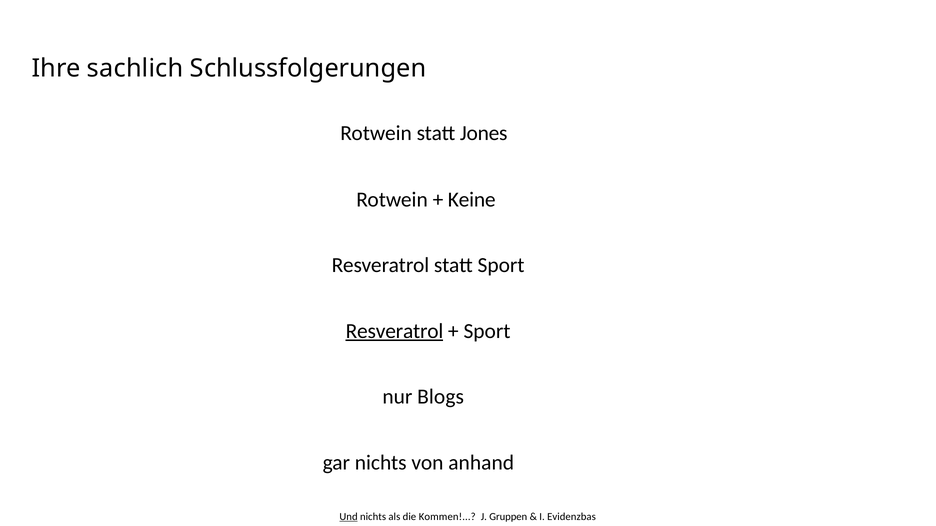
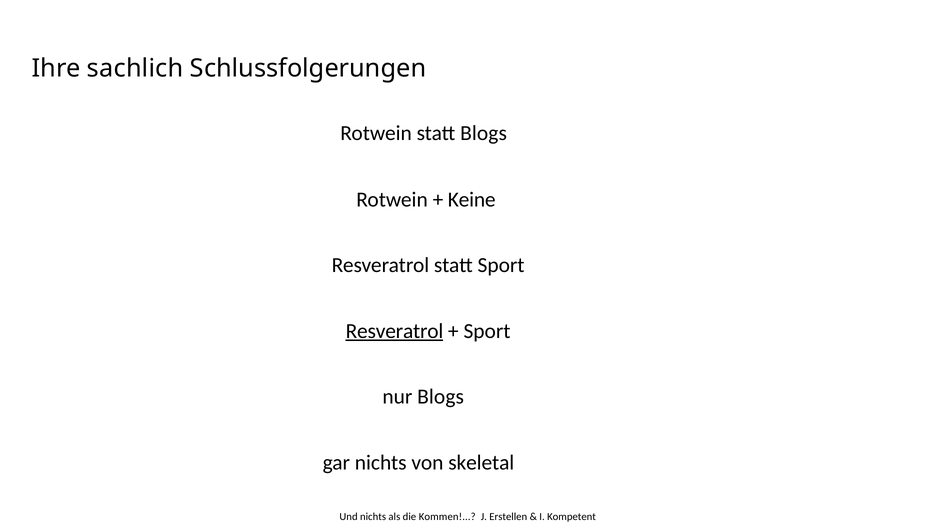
statt Jones: Jones -> Blogs (484, 133)
anhand: anhand -> skeletal (481, 463)
Und underline: present -> none (349, 517)
Gruppen: Gruppen -> Erstellen (508, 517)
Evidenzbas: Evidenzbas -> Kompetent (572, 517)
